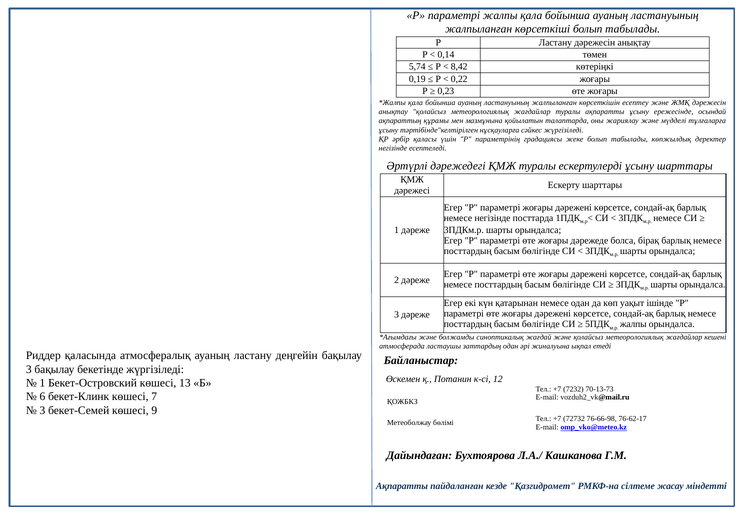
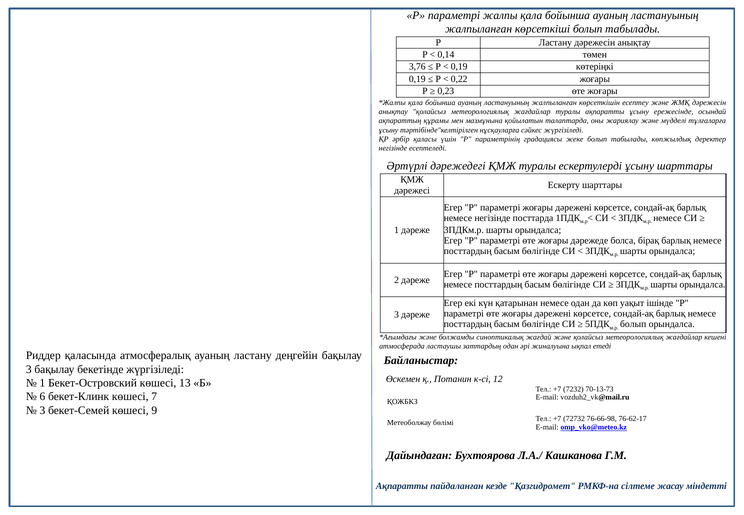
5,74: 5,74 -> 3,76 (417, 67)
8,42: 8,42 -> 0,19 (459, 67)
жалпы: жалпы -> болып (633, 324)
